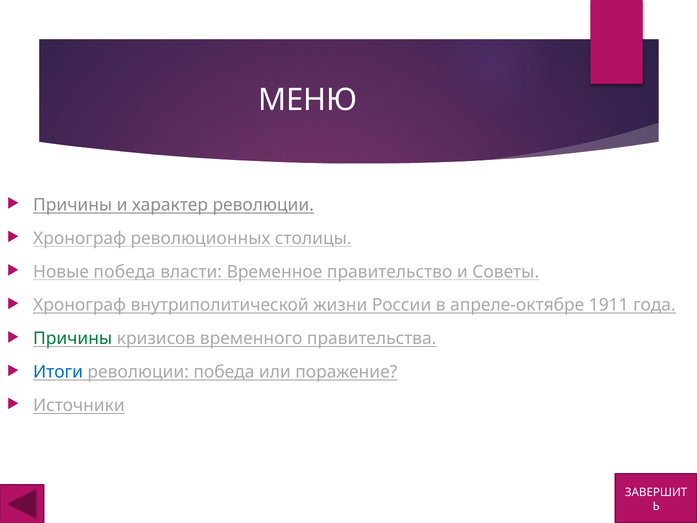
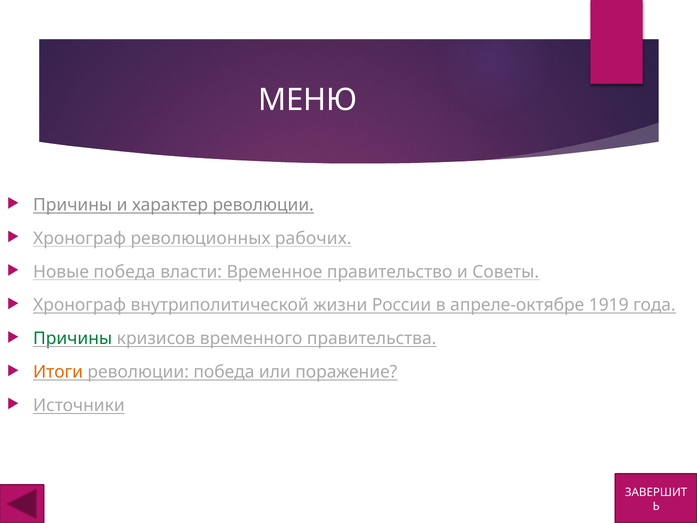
столицы: столицы -> рабочих (313, 238)
1911: 1911 -> 1919 (609, 305)
Итоги colour: blue -> orange (58, 372)
